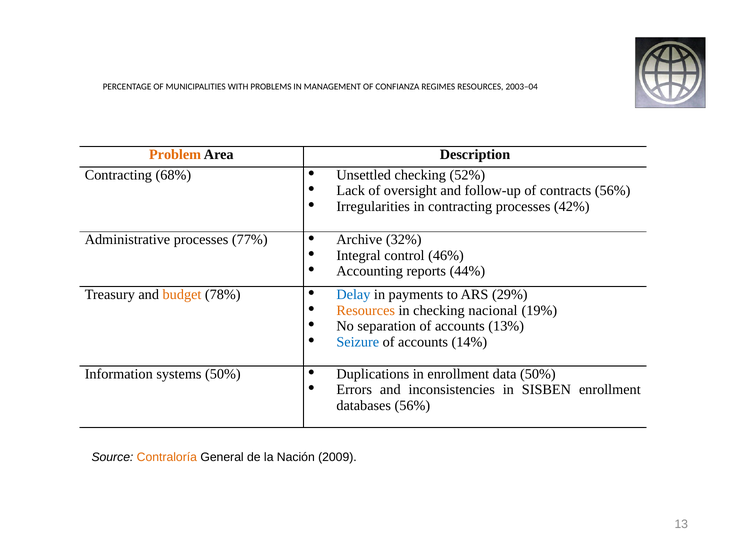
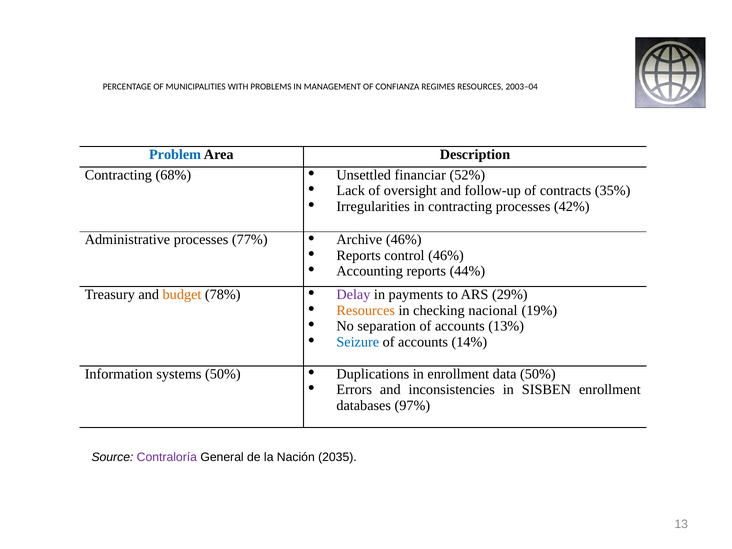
Problem colour: orange -> blue (175, 154)
Unsettled checking: checking -> financiar (420, 175)
contracts 56%: 56% -> 35% (613, 191)
Archive 32%: 32% -> 46% (404, 240)
Integral: Integral -> Reports (359, 255)
Delay colour: blue -> purple (353, 295)
databases 56%: 56% -> 97% (412, 405)
Contraloría colour: orange -> purple (167, 457)
2009: 2009 -> 2035 (337, 457)
